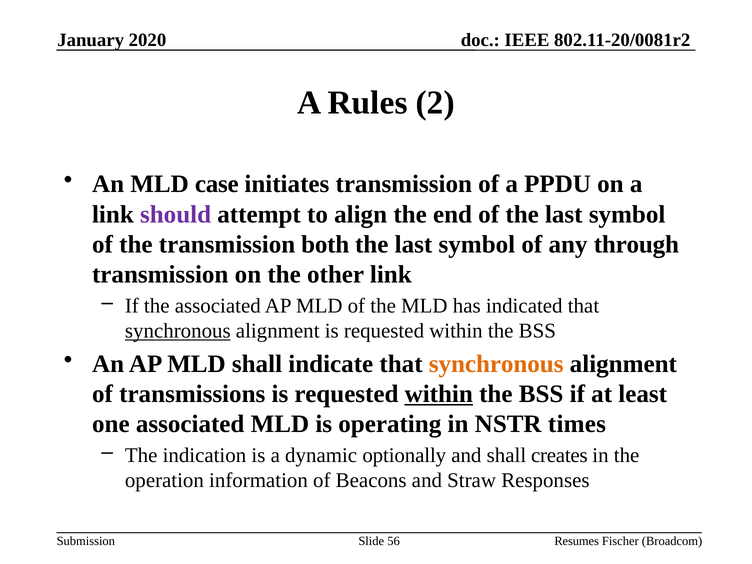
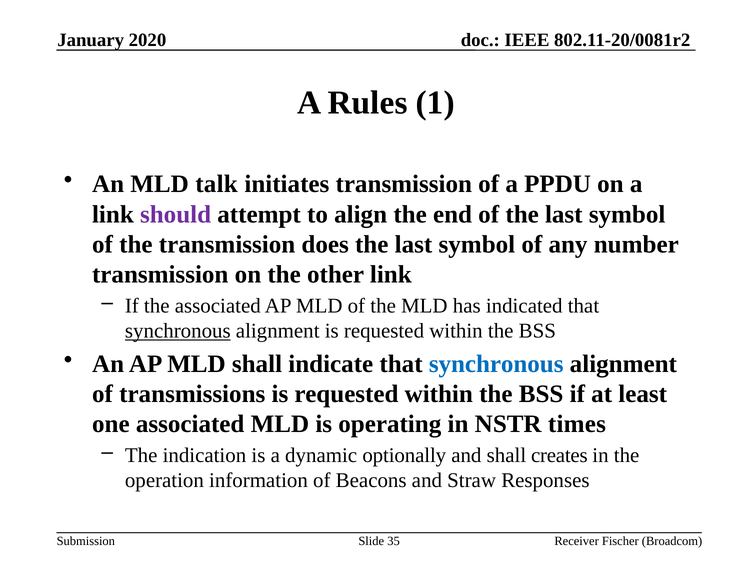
2: 2 -> 1 (435, 103)
case: case -> talk (217, 184)
both: both -> does (325, 244)
through: through -> number (636, 244)
synchronous colour: orange -> blue (496, 364)
within underline: present -> none (439, 394)
56: 56 -> 35 (394, 541)
Resumes: Resumes -> Receiver (577, 541)
